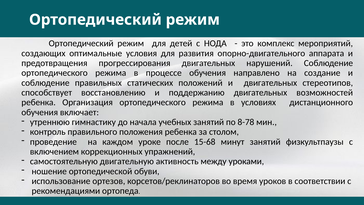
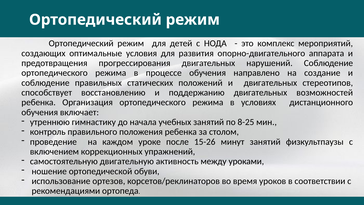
8-78: 8-78 -> 8-25 (246, 122)
15-68: 15-68 -> 15-26 (205, 142)
